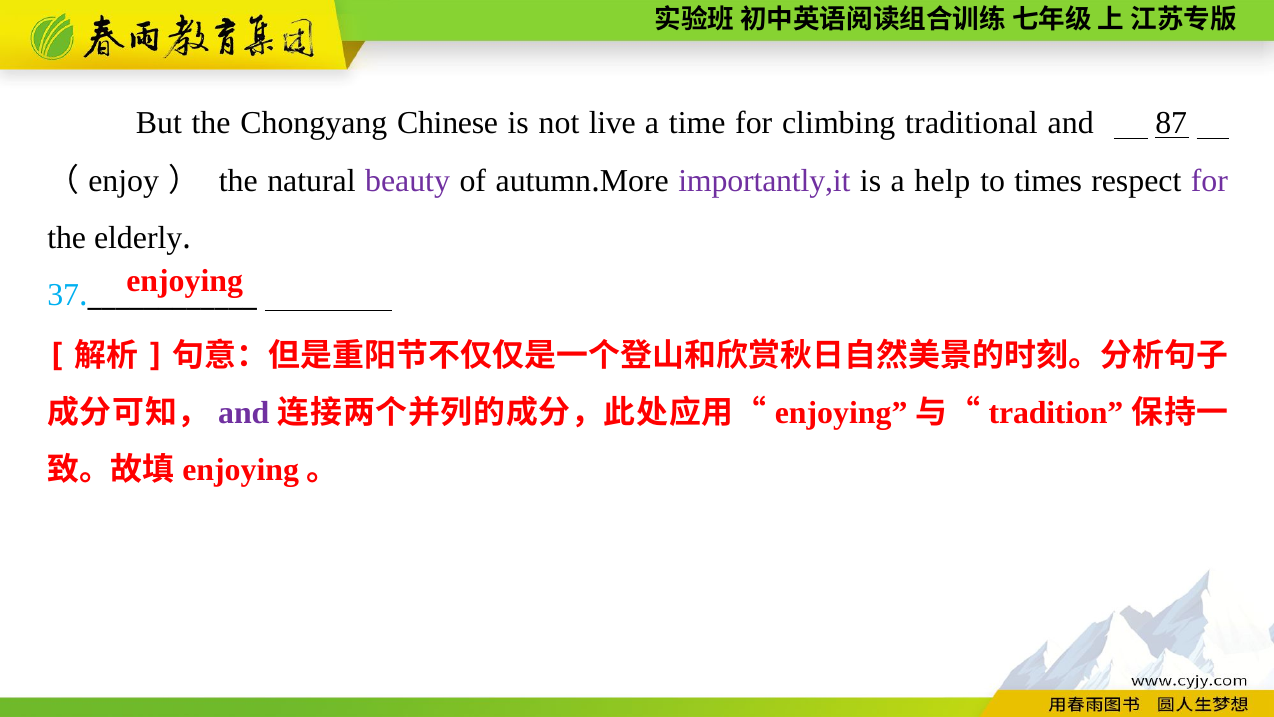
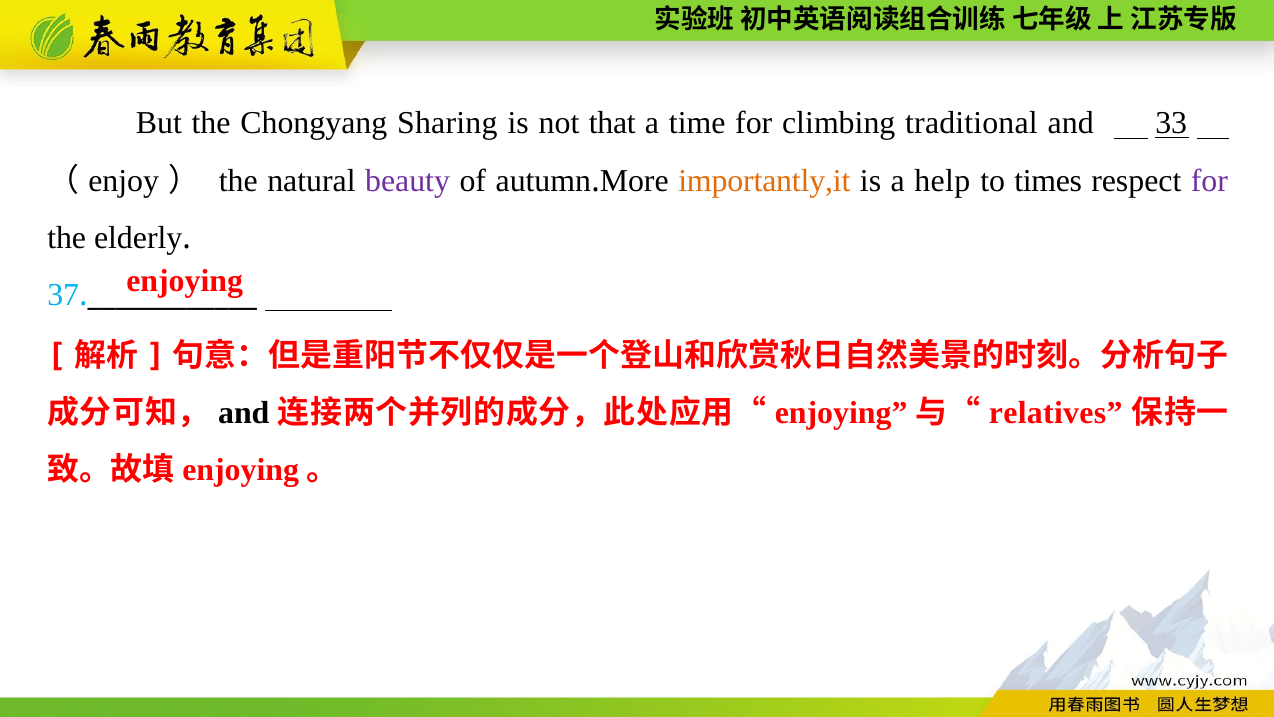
Chinese: Chinese -> Sharing (447, 123)
live: live -> that (612, 123)
87: 87 -> 33 (1171, 123)
importantly,it colour: purple -> orange (764, 181)
and colour: purple -> black (244, 413)
tradition: tradition -> relatives (1056, 413)
